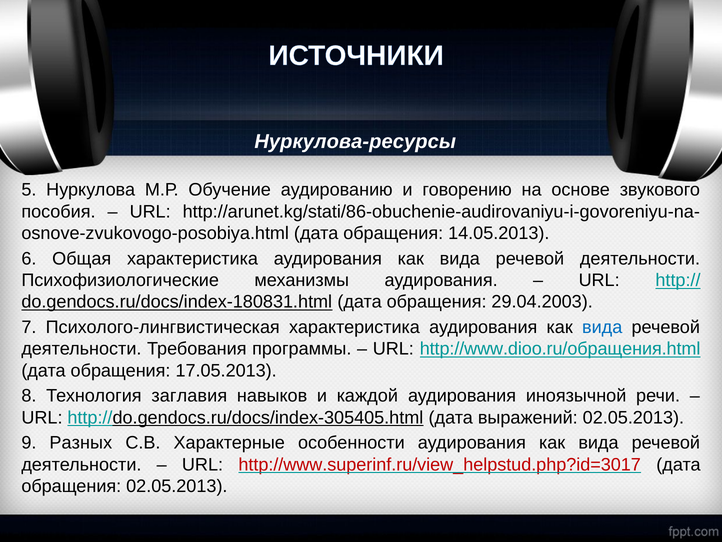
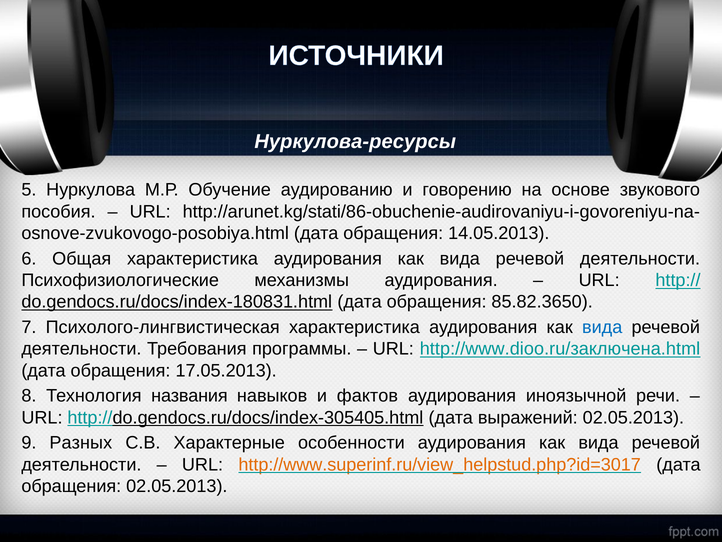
29.04.2003: 29.04.2003 -> 85.82.3650 (542, 302)
http://www.dioo.ru/обращения.html: http://www.dioo.ru/обращения.html -> http://www.dioo.ru/заключена.html (560, 349)
заглавия: заглавия -> названия (189, 396)
каждой: каждой -> фактов (367, 396)
http://www.superinf.ru/view_helpstud.php?id=3017 colour: red -> orange (440, 464)
